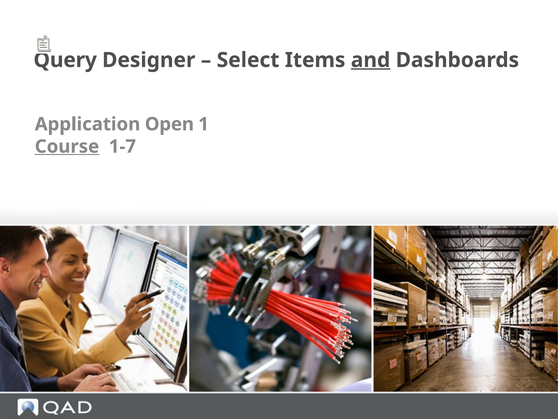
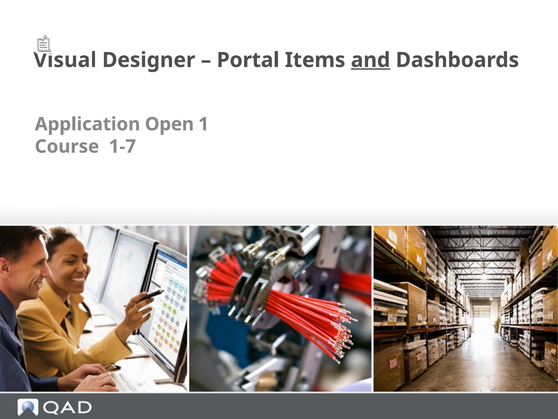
Query: Query -> Visual (65, 60)
Select: Select -> Portal (248, 60)
Course underline: present -> none (67, 146)
